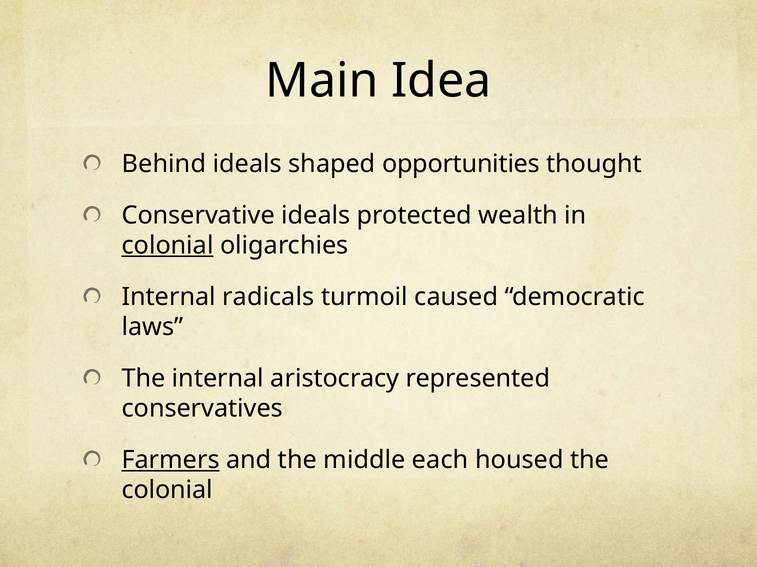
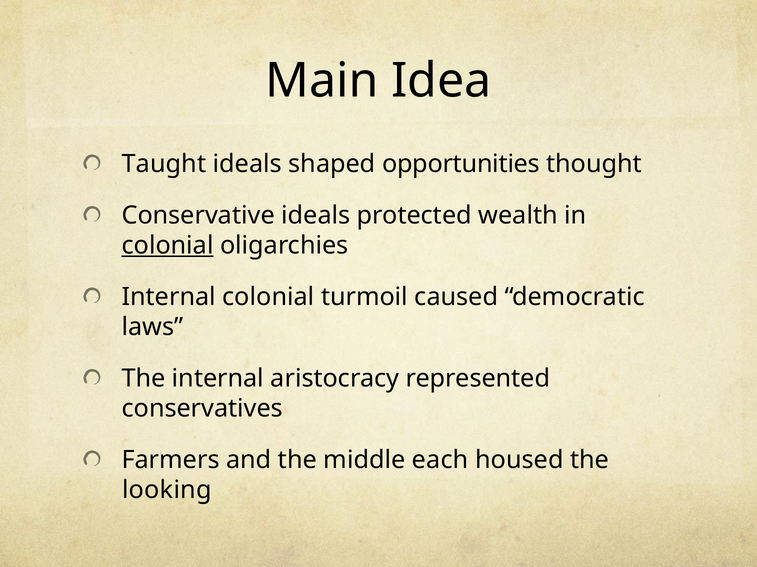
Behind: Behind -> Taught (164, 164)
Internal radicals: radicals -> colonial (268, 297)
Farmers underline: present -> none (171, 460)
colonial: colonial -> looking (167, 491)
